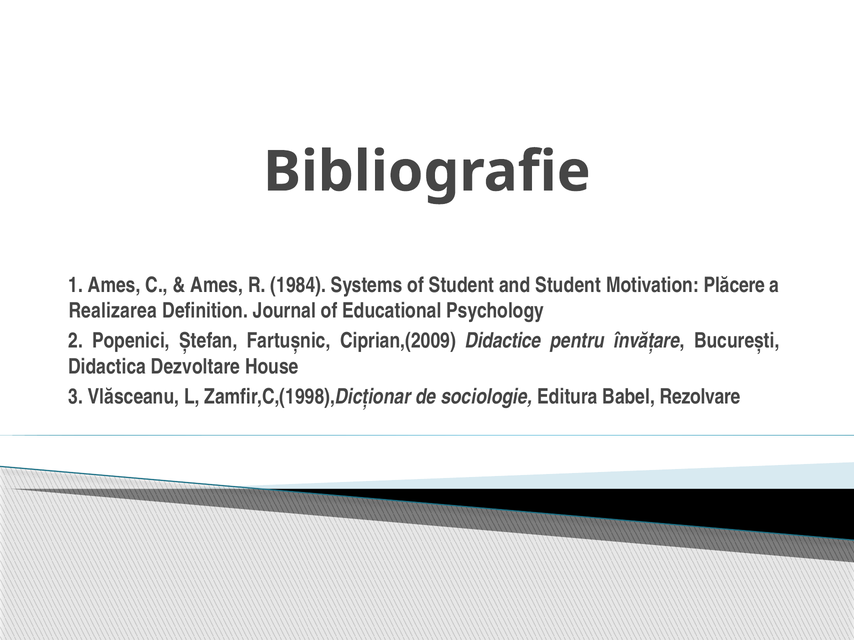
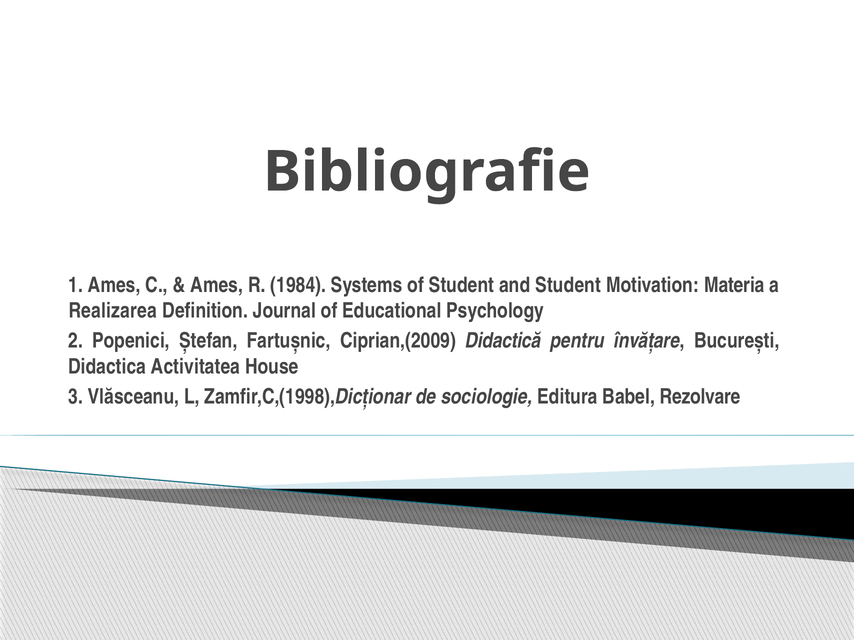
Plăcere: Plăcere -> Materia (734, 285)
Didactice: Didactice -> Didactică (503, 341)
Dezvoltare: Dezvoltare -> Activitatea (196, 367)
